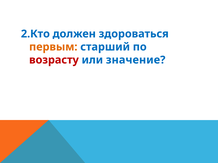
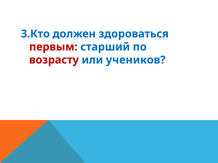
2.Кто: 2.Кто -> 3.Кто (35, 34)
первым colour: orange -> red (53, 47)
значение: значение -> учеников (136, 60)
